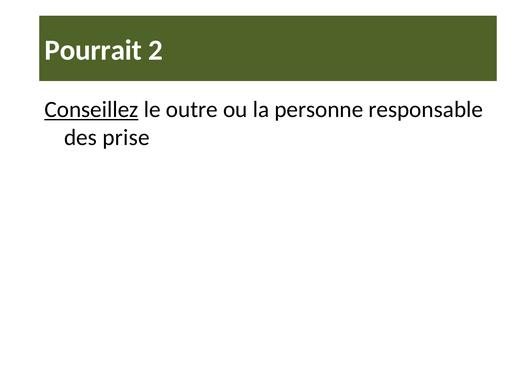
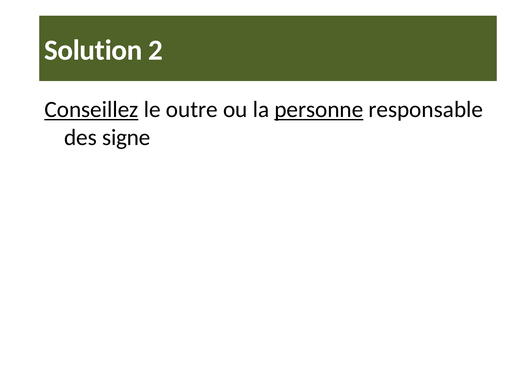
Pourrait: Pourrait -> Solution (93, 50)
personne underline: none -> present (319, 110)
prise: prise -> signe (126, 138)
